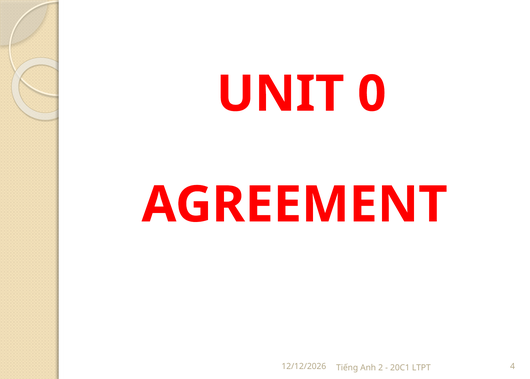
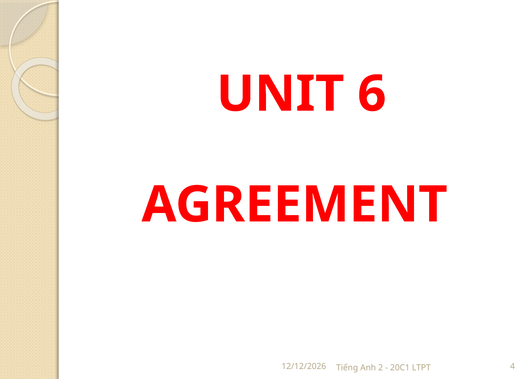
0: 0 -> 6 (372, 94)
